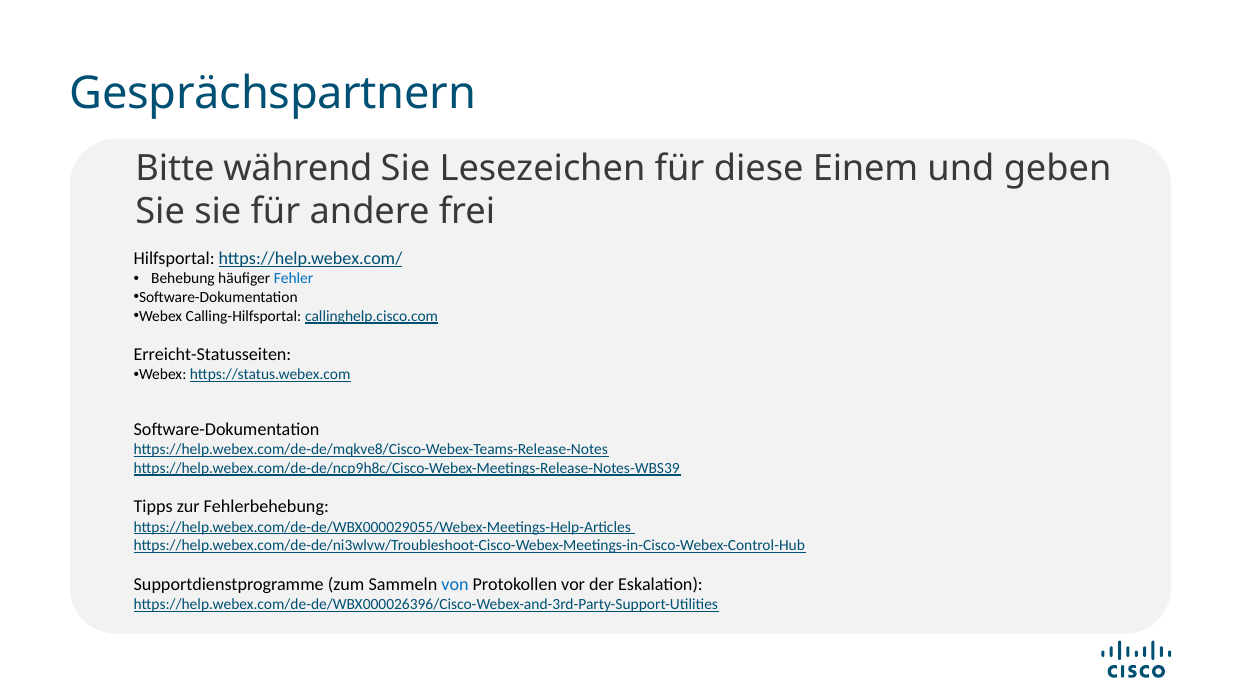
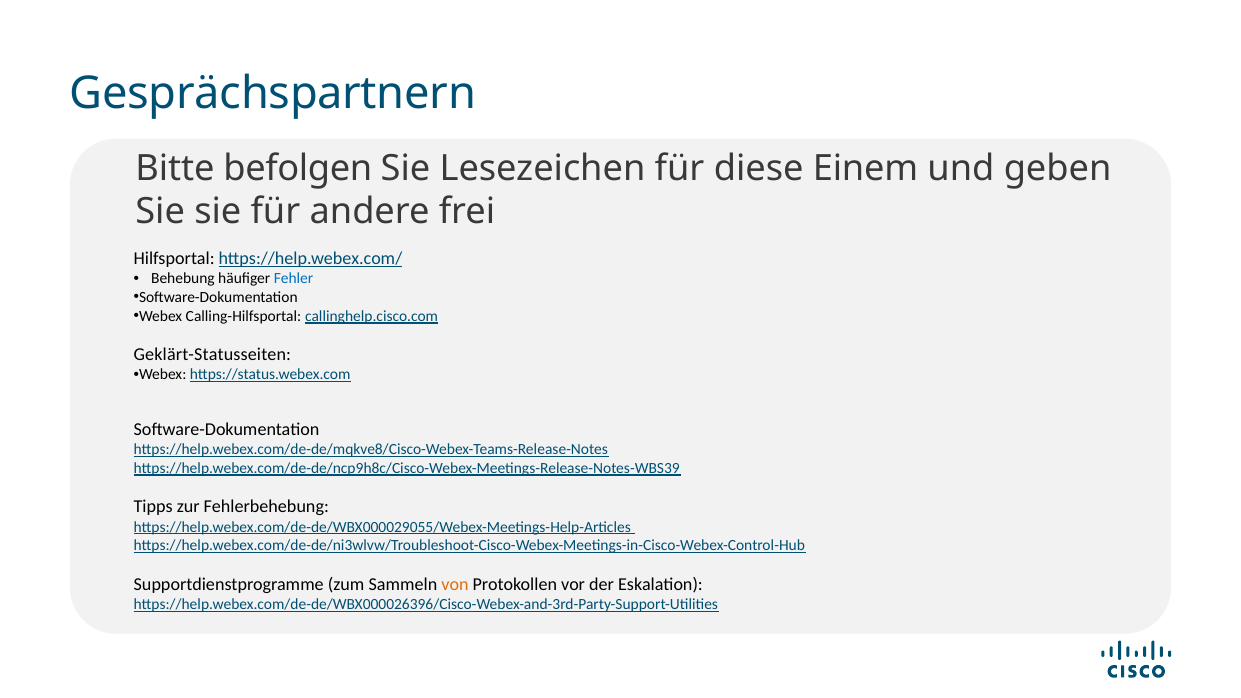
während: während -> befolgen (298, 168)
Erreicht-Statusseiten: Erreicht-Statusseiten -> Geklärt-Statusseiten (212, 355)
von colour: blue -> orange (455, 585)
